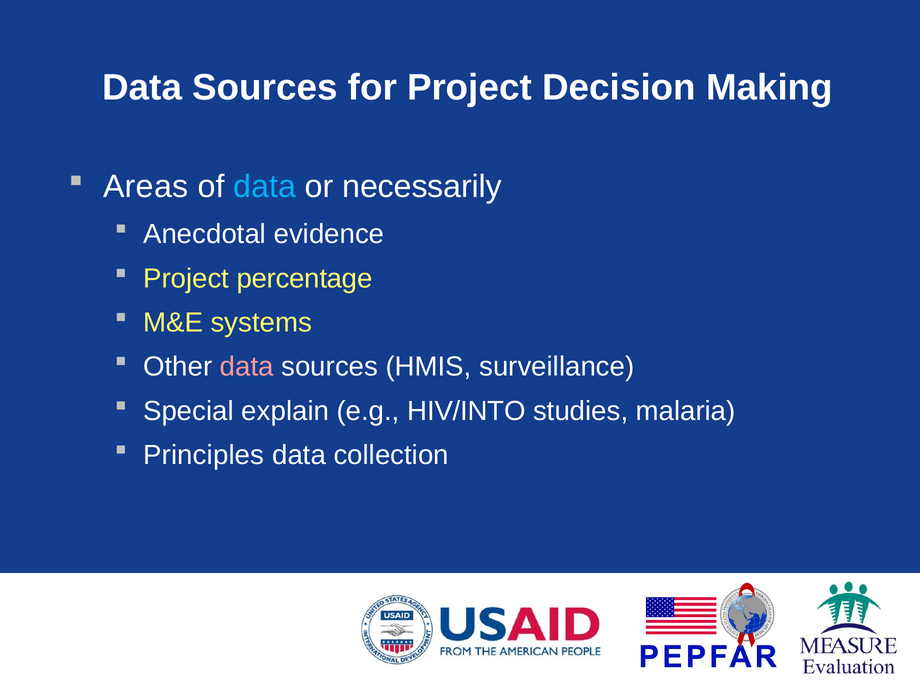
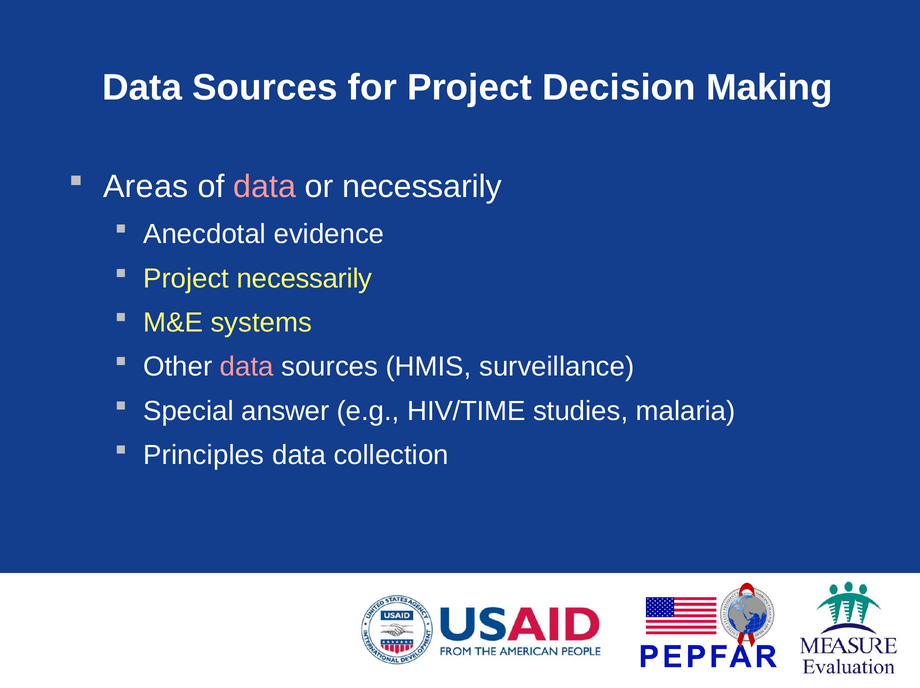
data colour: light blue -> pink (265, 187)
Project percentage: percentage -> necessarily (305, 278)
explain: explain -> answer (285, 411)
HIV/INTO: HIV/INTO -> HIV/TIME (466, 411)
